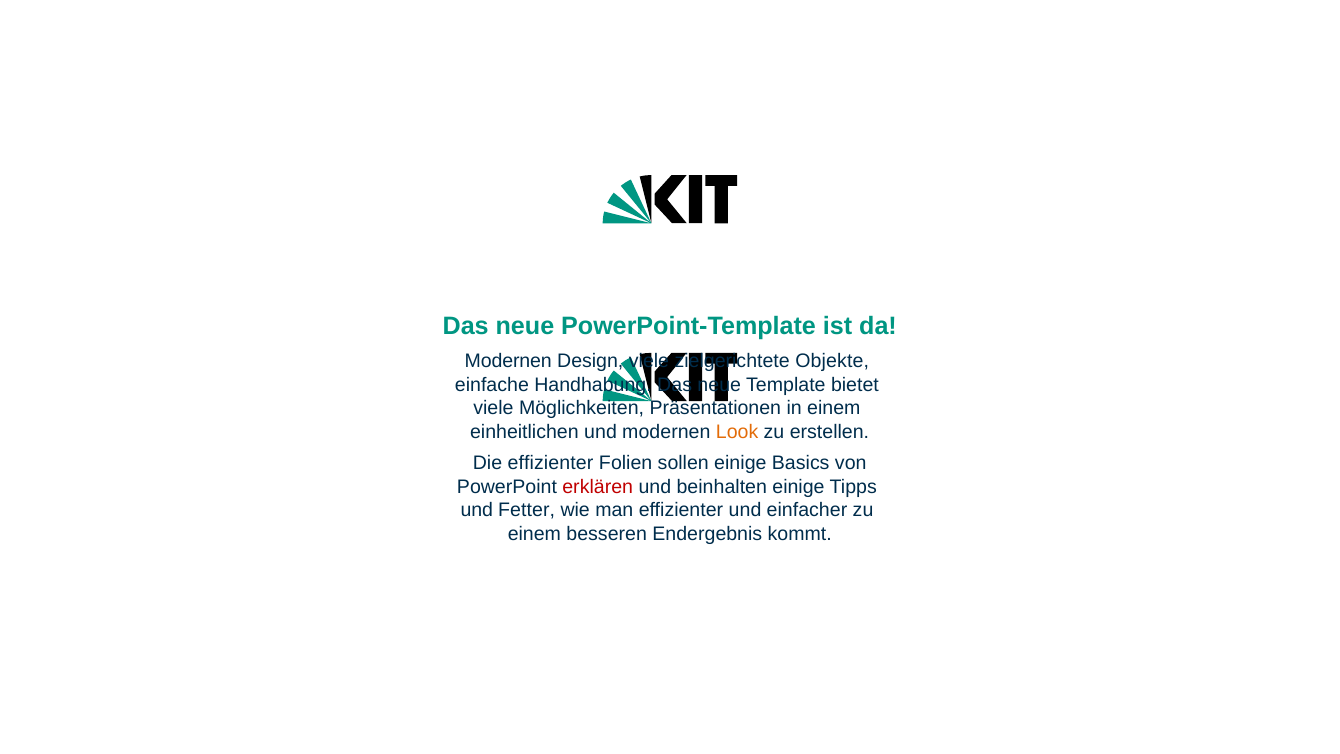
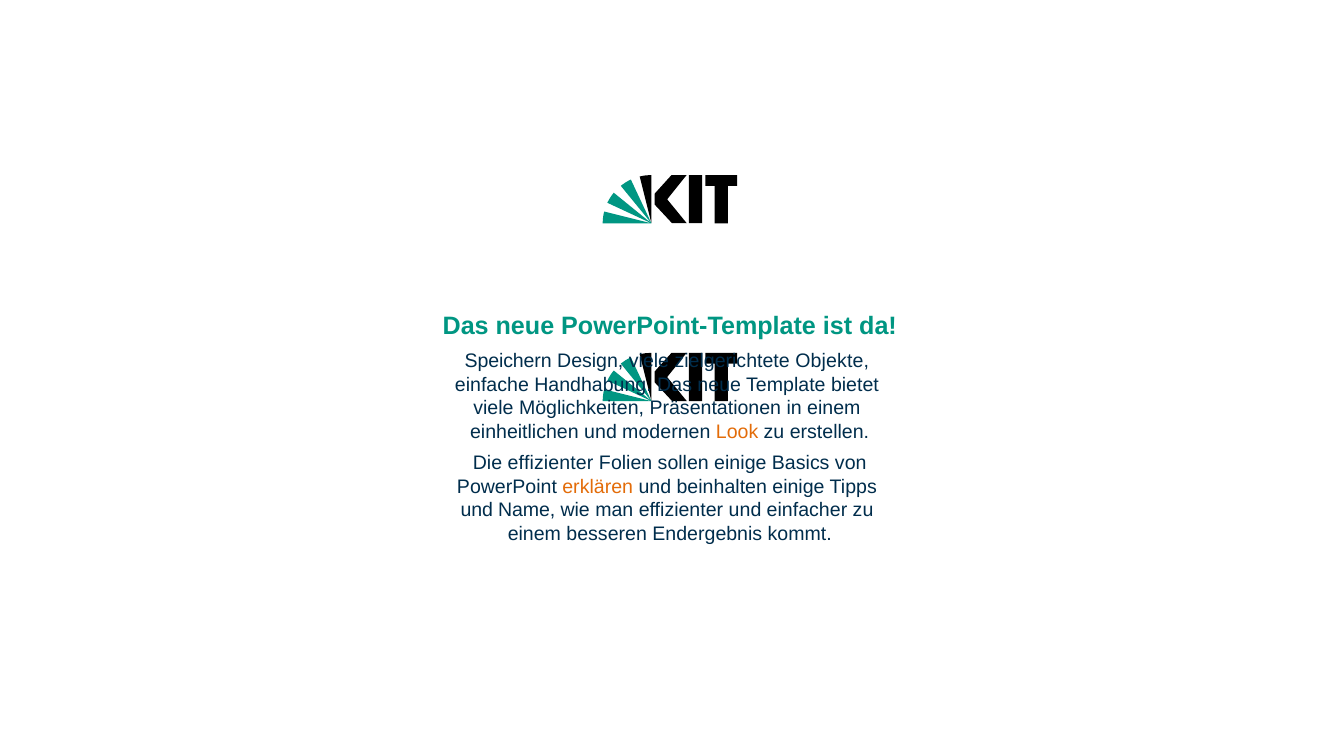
Modernen: Modernen -> Speichern (508, 361)
erklären colour: red -> orange (598, 487)
Fetter: Fetter -> Name (527, 510)
